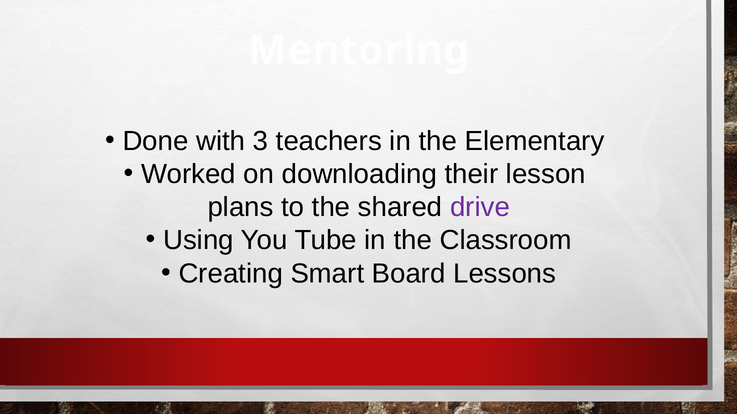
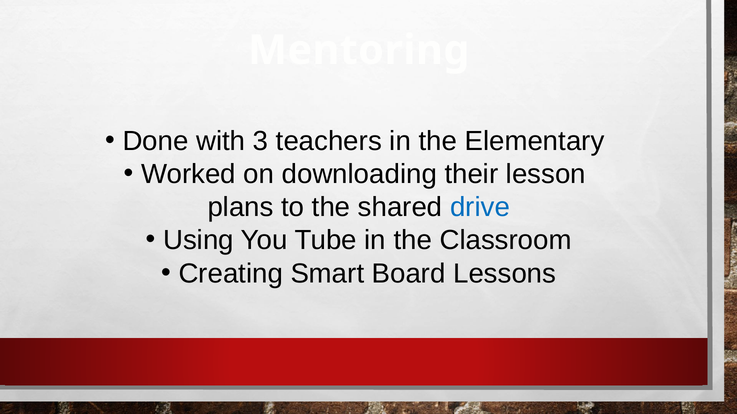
drive colour: purple -> blue (480, 207)
